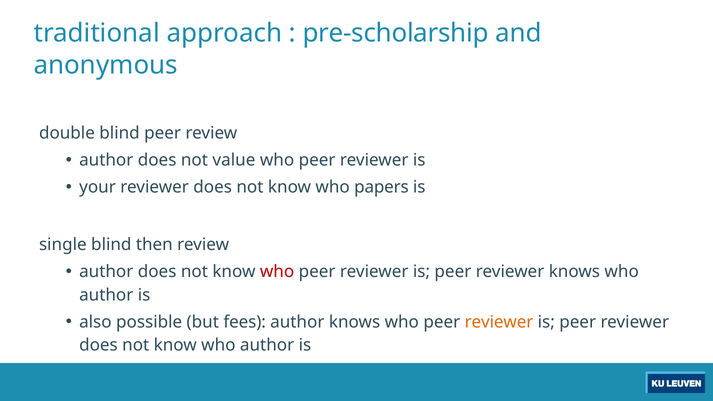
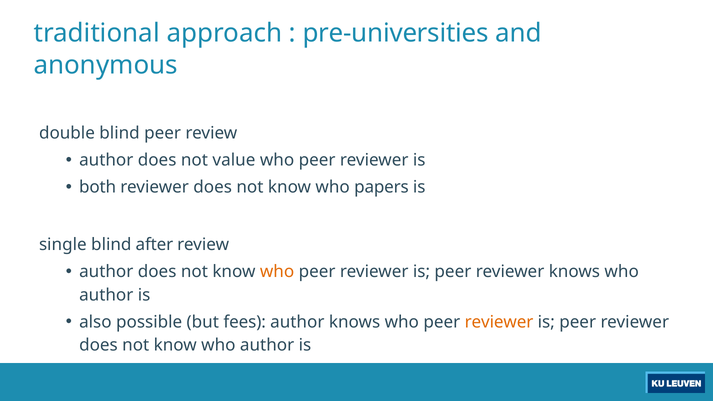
pre-scholarship: pre-scholarship -> pre-universities (396, 33)
your: your -> both (98, 187)
then: then -> after (154, 245)
who colour: red -> orange (277, 272)
